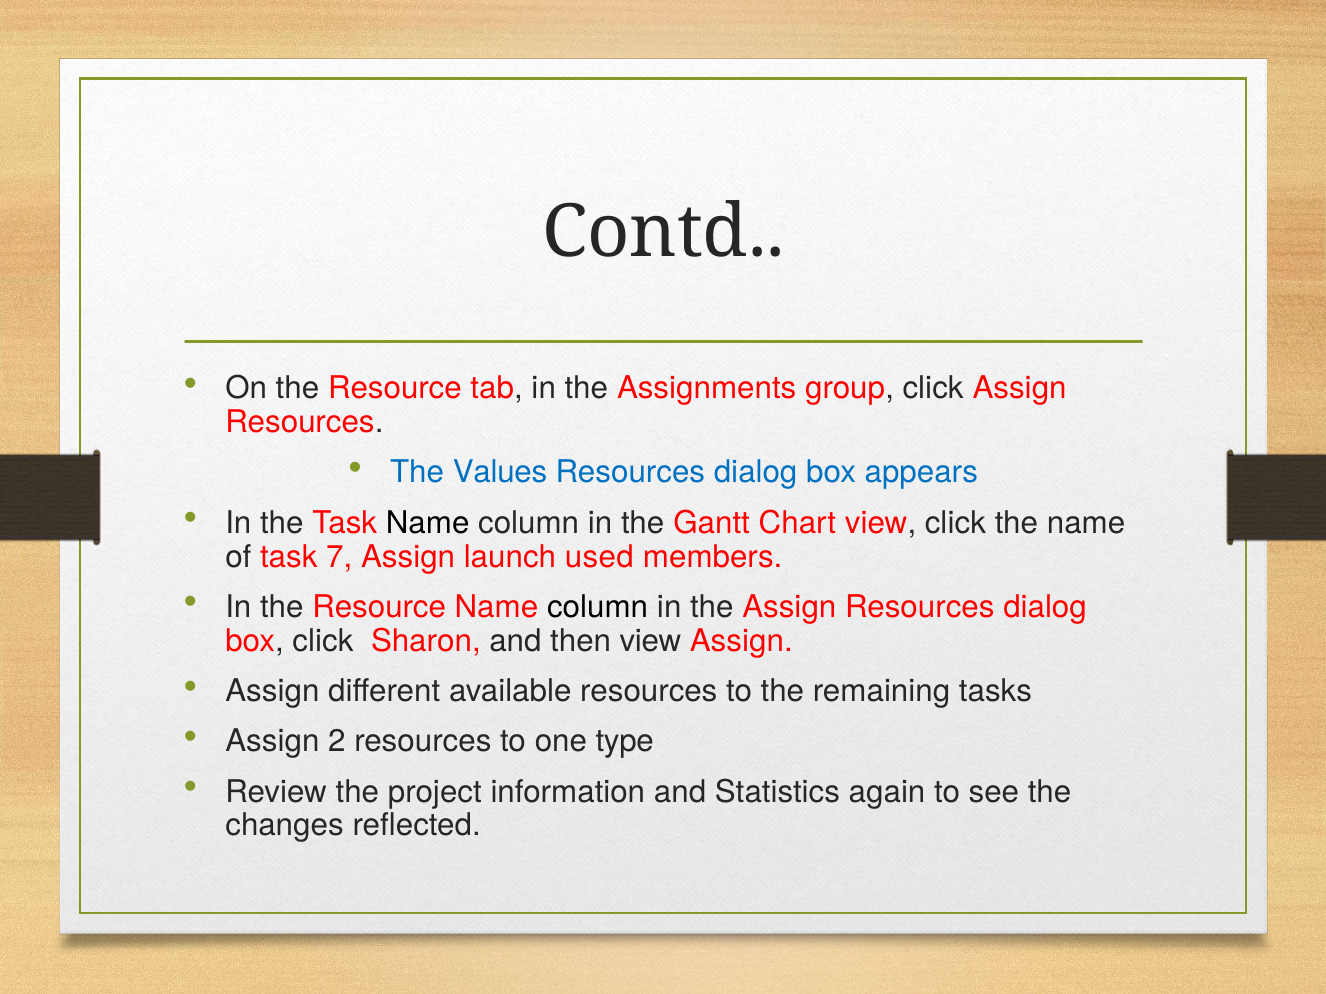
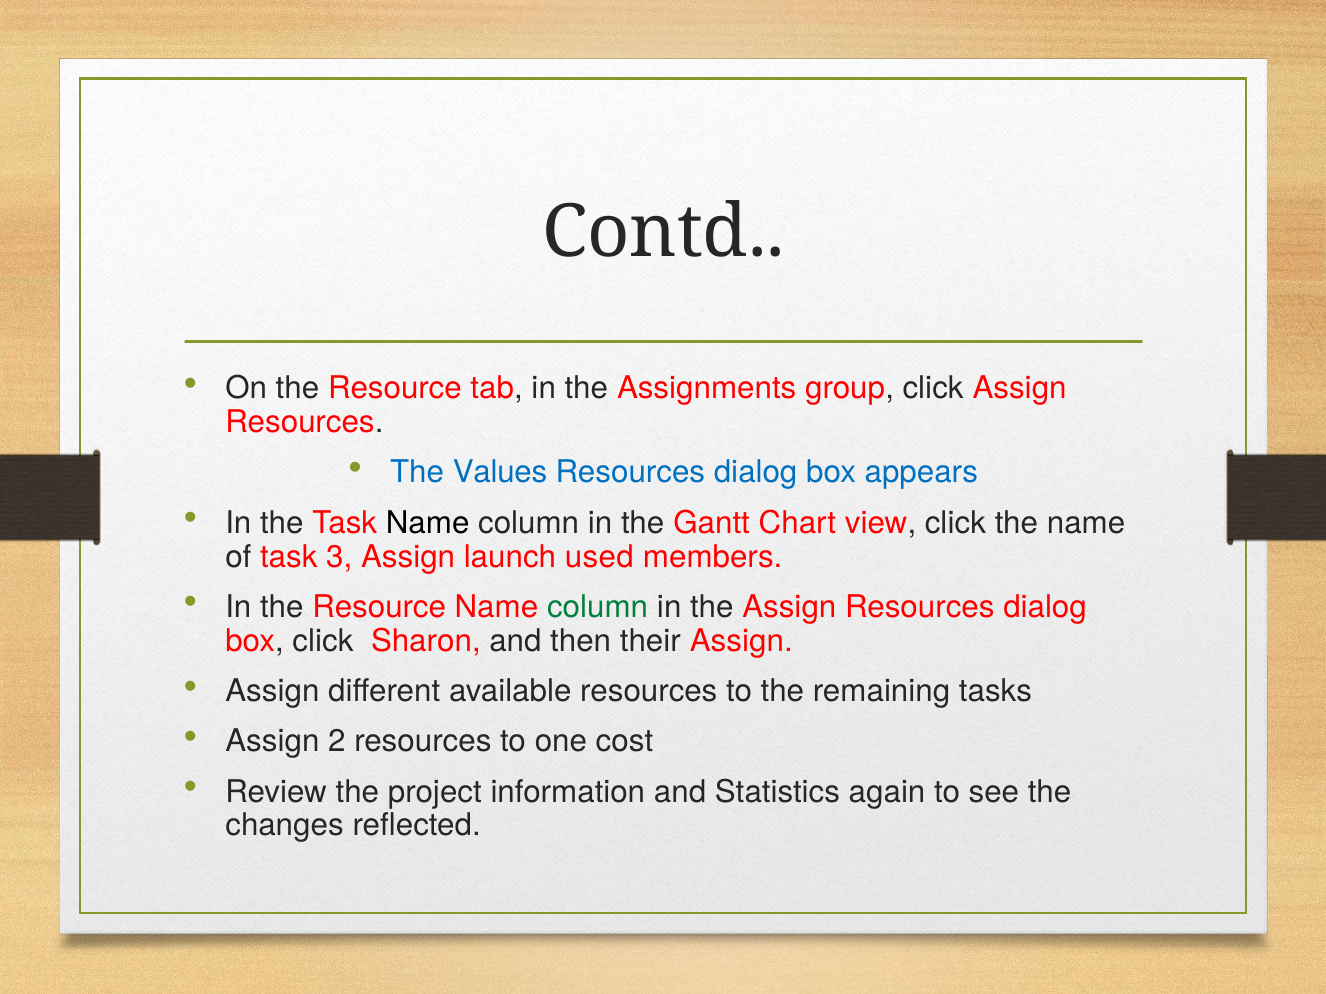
7: 7 -> 3 (339, 557)
column colour: black -> green (598, 607)
then view: view -> their (650, 641)
type: type -> cost (624, 742)
